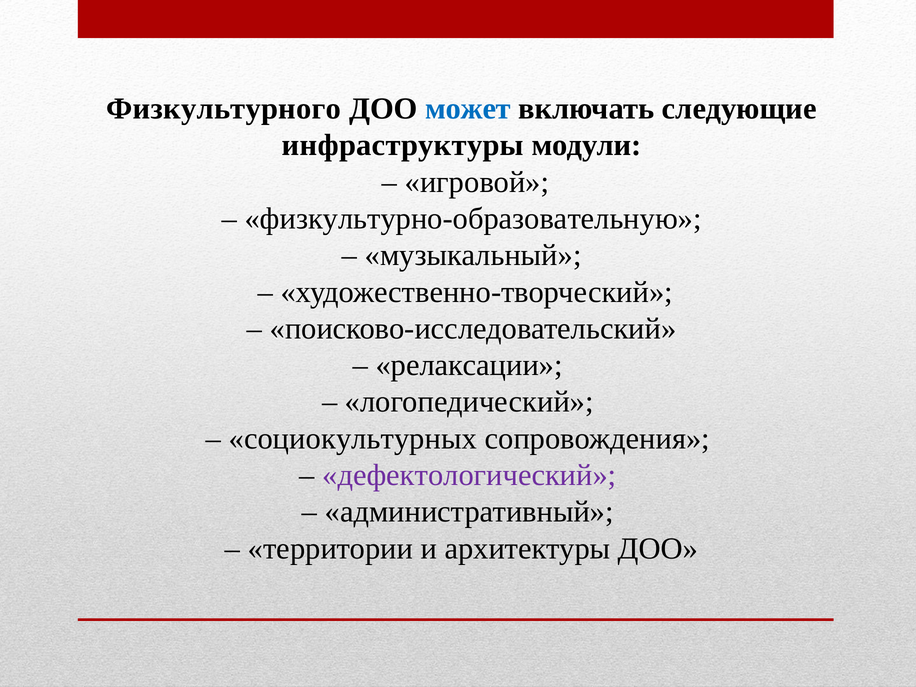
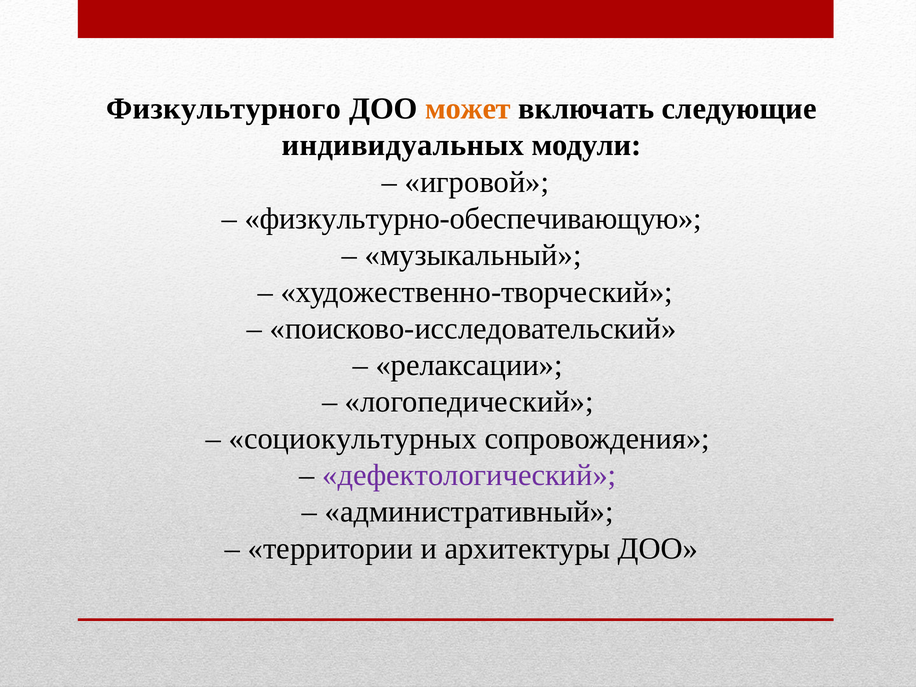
может colour: blue -> orange (468, 109)
инфраструктуры: инфраструктуры -> индивидуальных (403, 145)
физкультурно-образовательную: физкультурно-образовательную -> физкультурно-обеспечивающую (473, 219)
